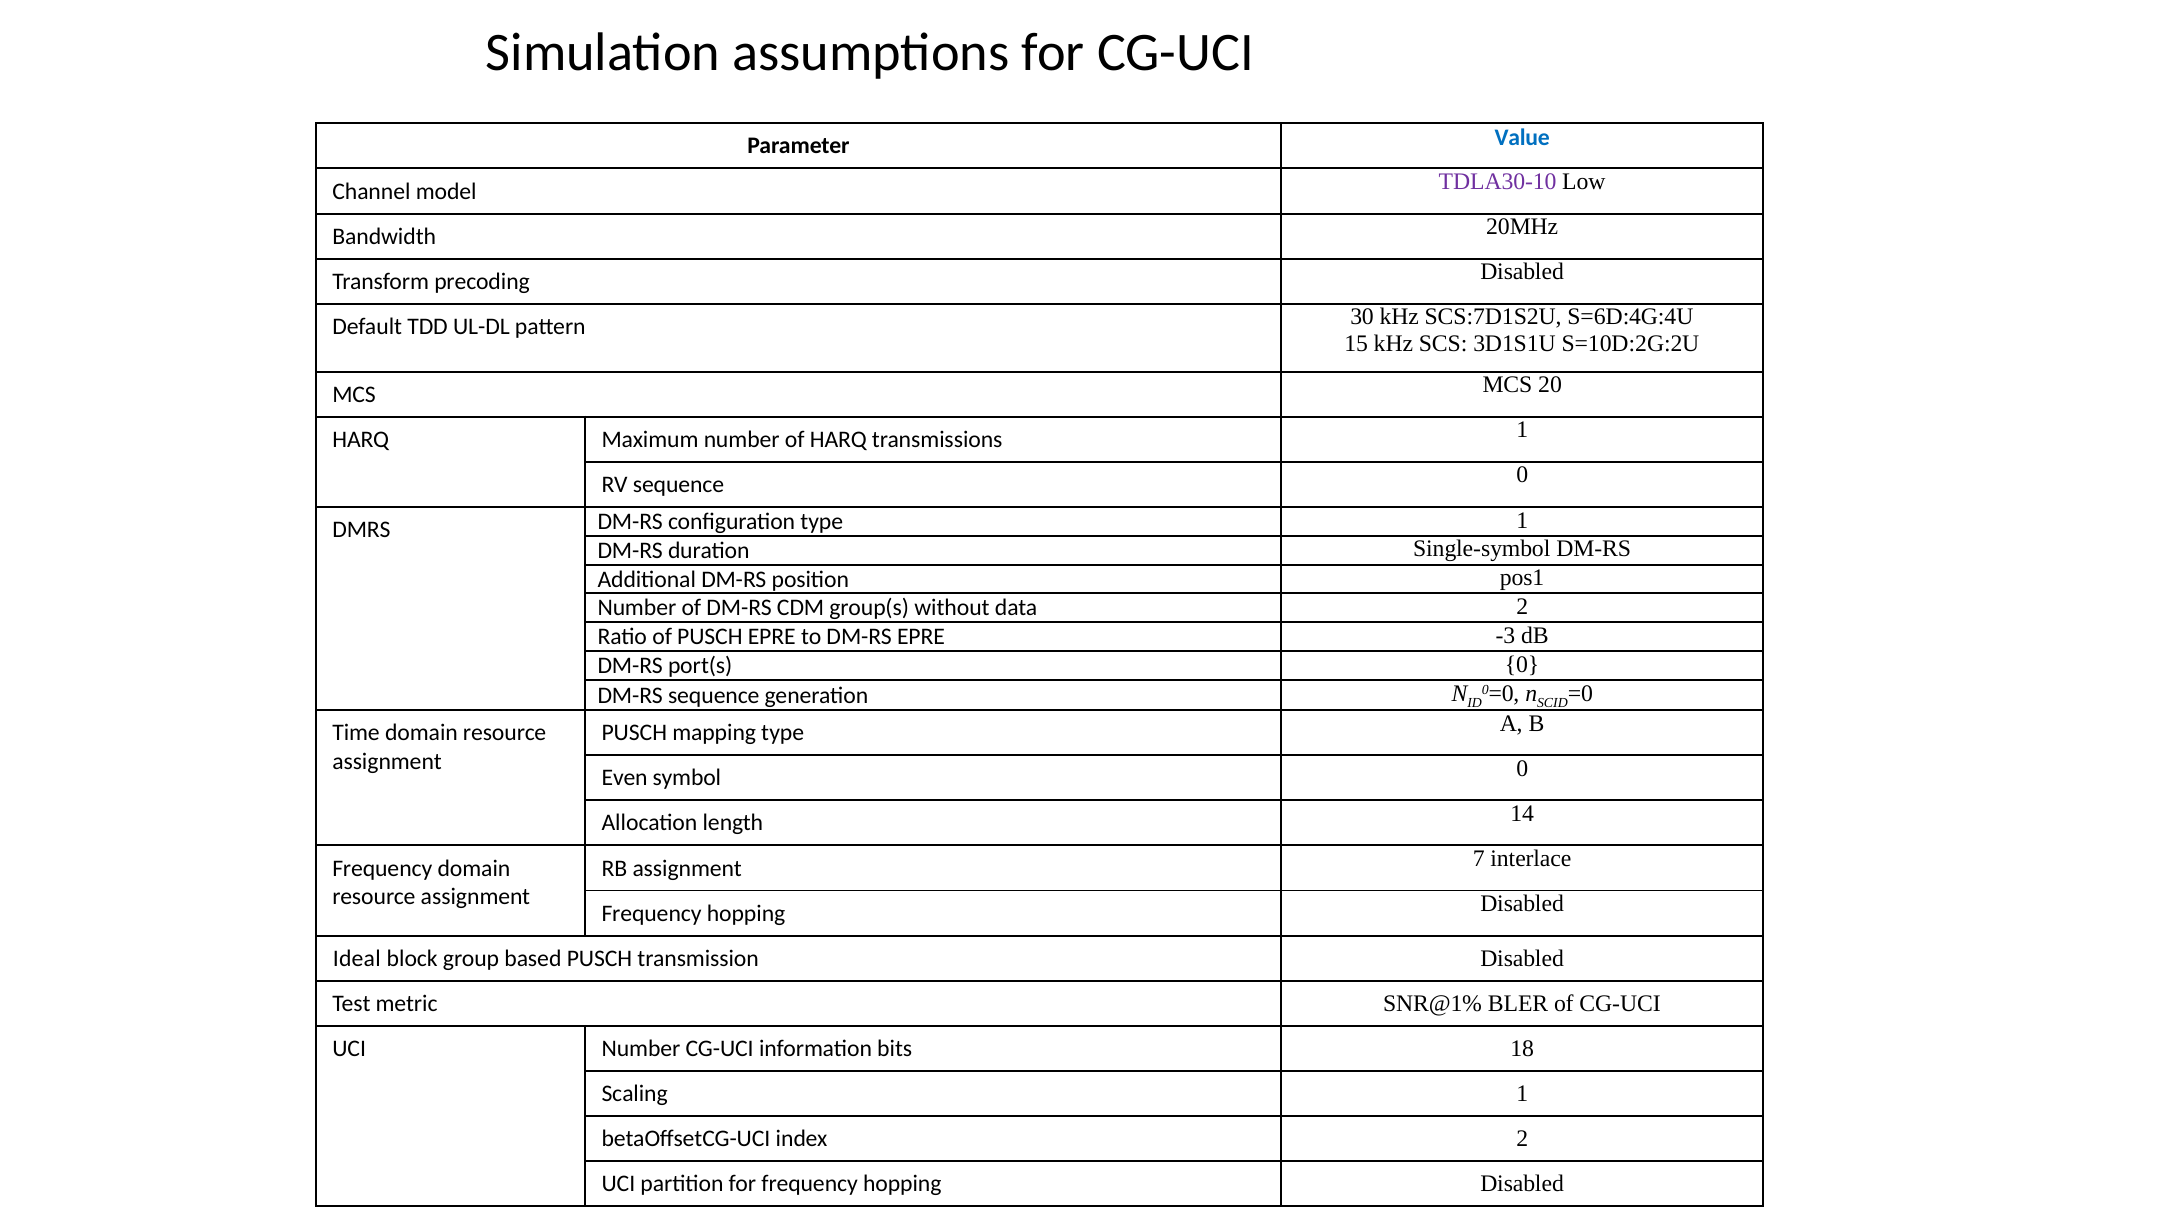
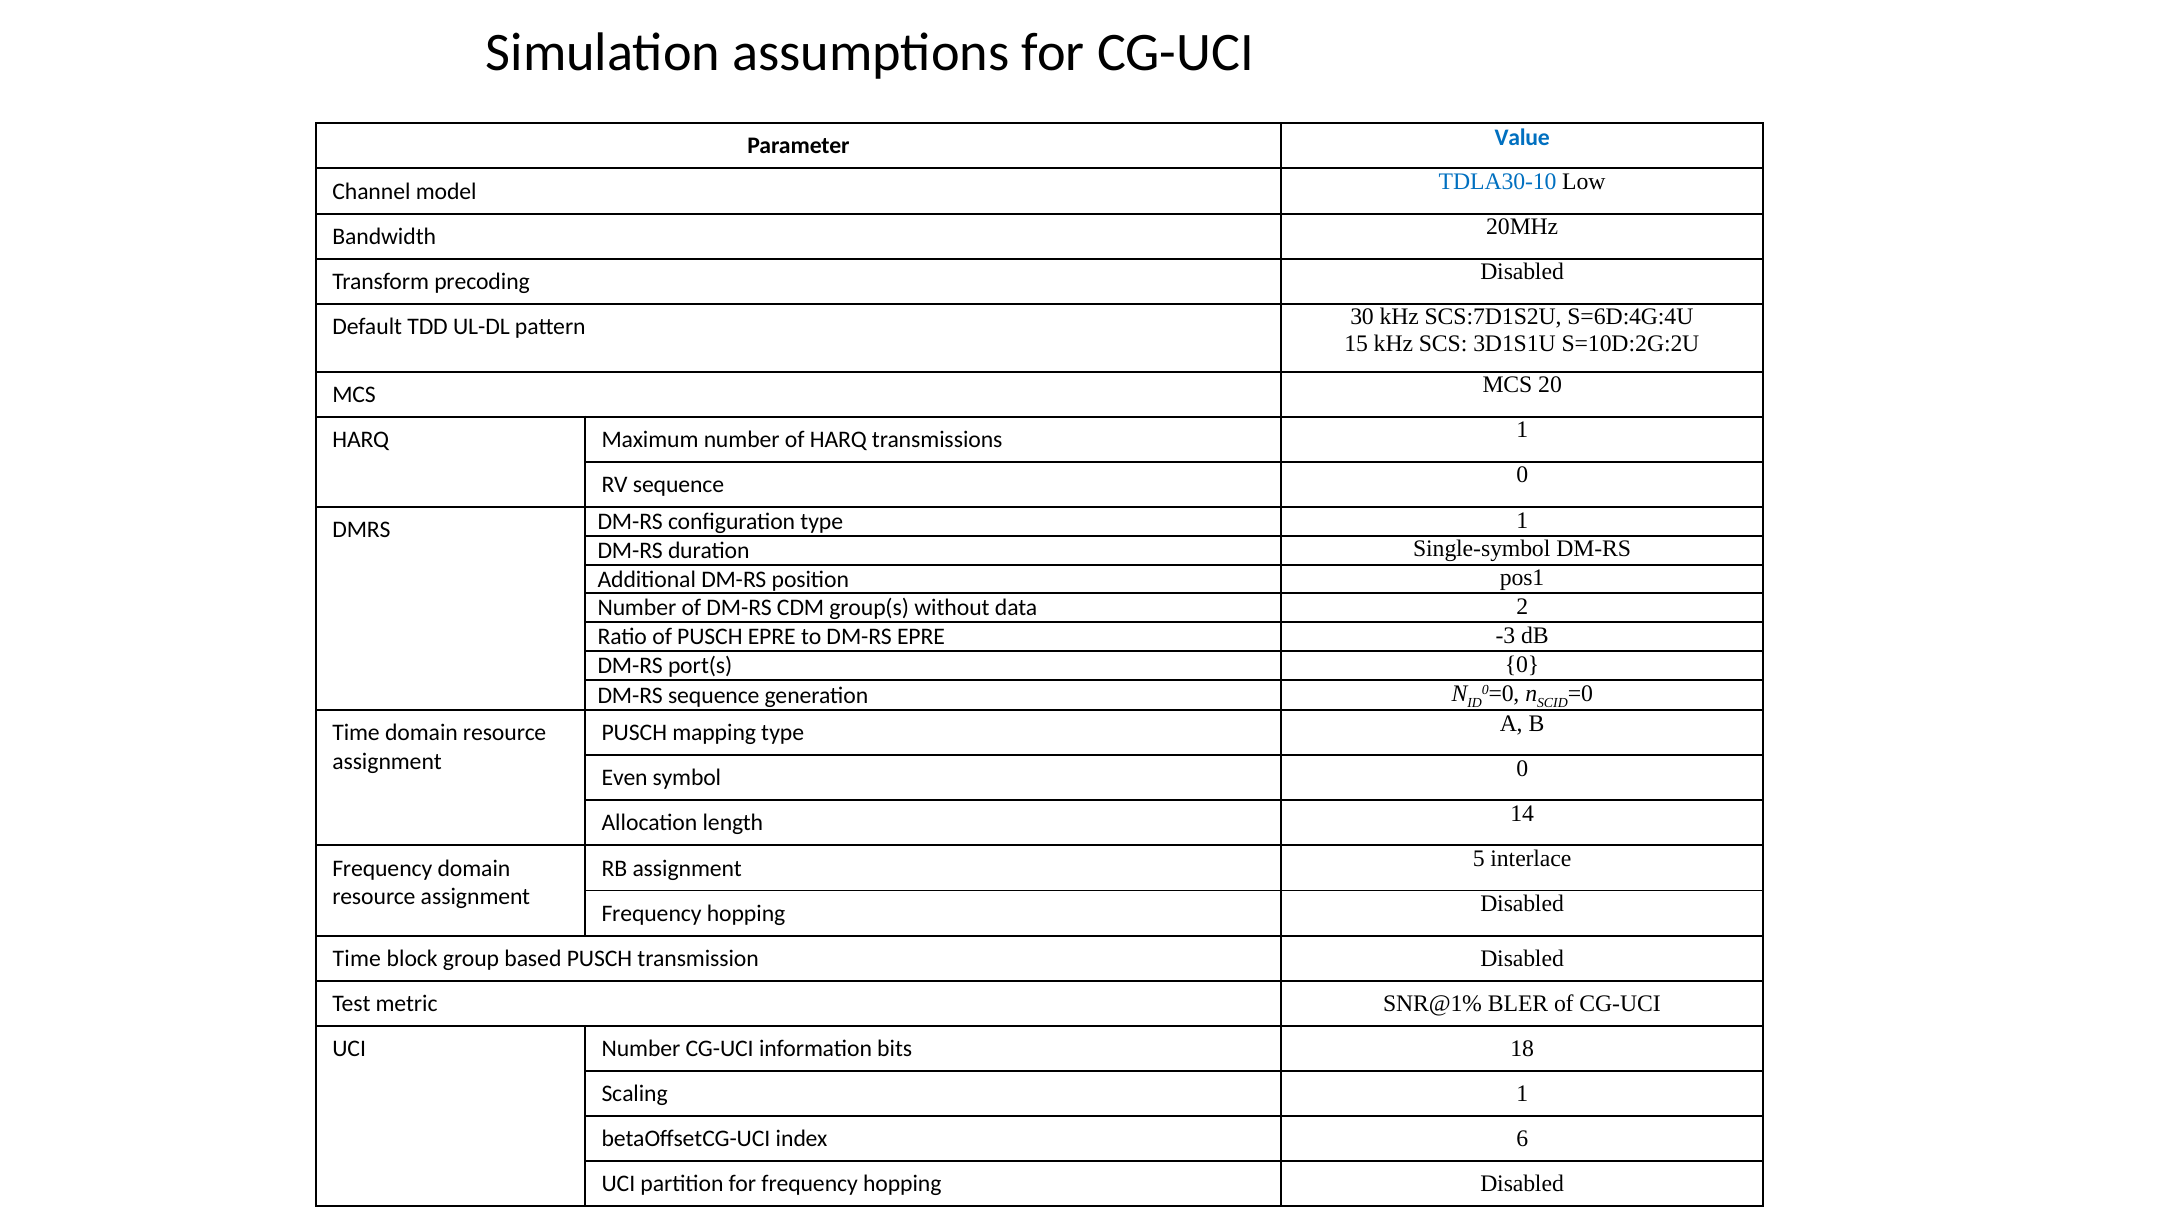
TDLA30-10 colour: purple -> blue (1498, 182)
7: 7 -> 5 (1479, 859)
Ideal: Ideal -> Time (357, 959)
index 2: 2 -> 6 (1522, 1139)
